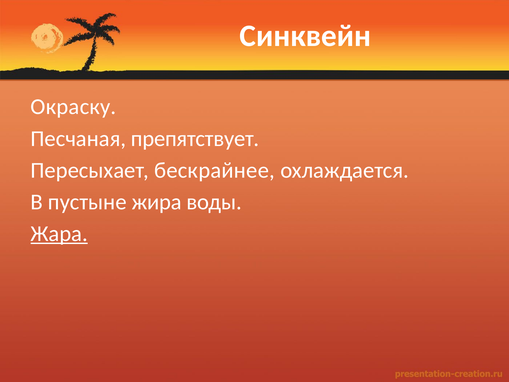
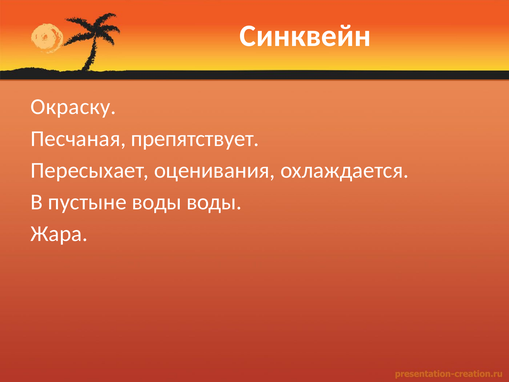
бескрайнее: бескрайнее -> оценивания (215, 170)
пустыне жира: жира -> воды (157, 202)
Жара underline: present -> none (59, 234)
